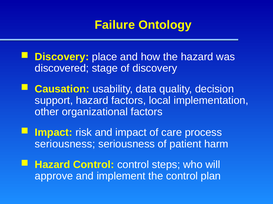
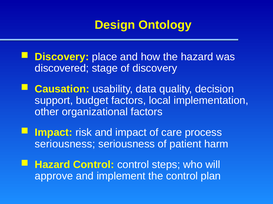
Failure: Failure -> Design (115, 25)
support hazard: hazard -> budget (92, 101)
